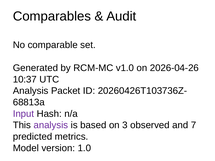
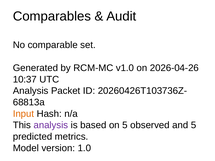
Input colour: purple -> orange (23, 114)
on 3: 3 -> 5 (125, 125)
and 7: 7 -> 5 (194, 125)
